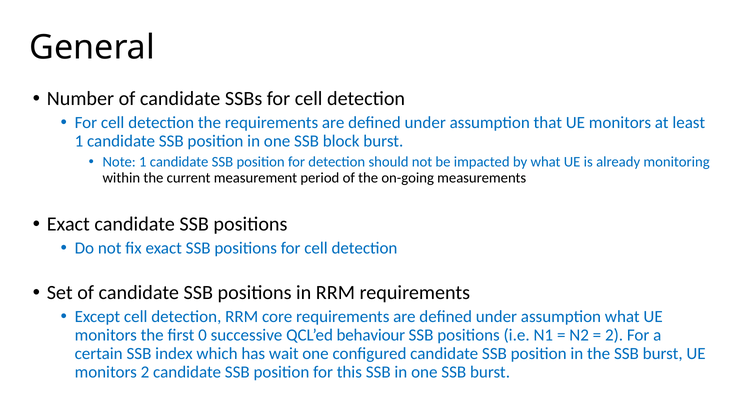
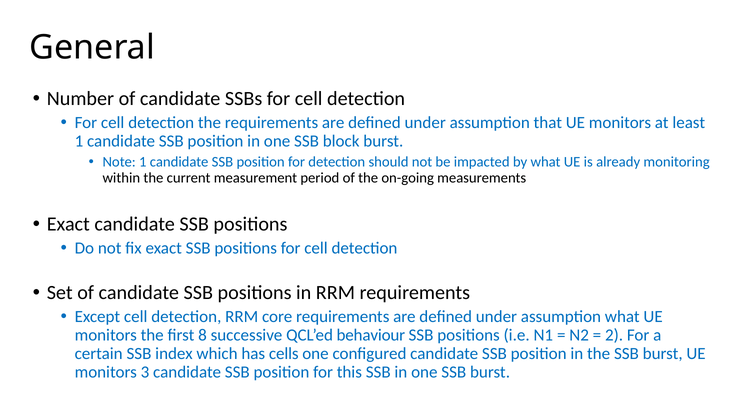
0: 0 -> 8 (203, 336)
wait: wait -> cells (284, 354)
monitors 2: 2 -> 3 (145, 372)
